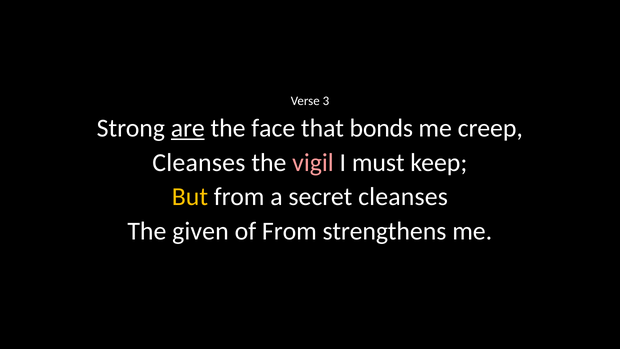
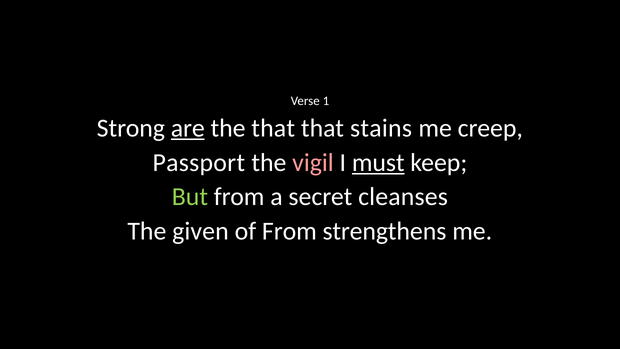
3: 3 -> 1 (326, 101)
the face: face -> that (273, 128)
bonds: bonds -> stains (381, 128)
Cleanses: Cleanses -> Passport (199, 162)
must underline: none -> present (378, 162)
But colour: yellow -> light green (190, 197)
